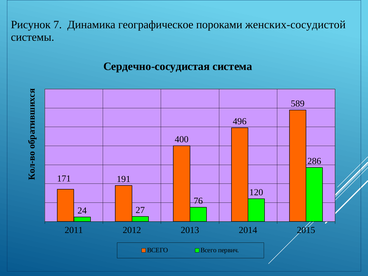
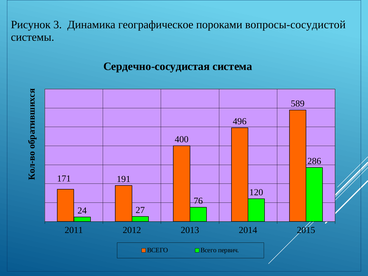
7: 7 -> 3 (58, 25)
женских-сосудистой: женских-сосудистой -> вопросы-сосудистой (295, 25)
